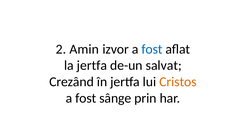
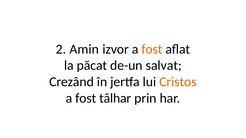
fost colour: blue -> orange (152, 49)
la jertfa: jertfa -> păcat (92, 66)
sânge: sânge -> tâlhar (115, 98)
